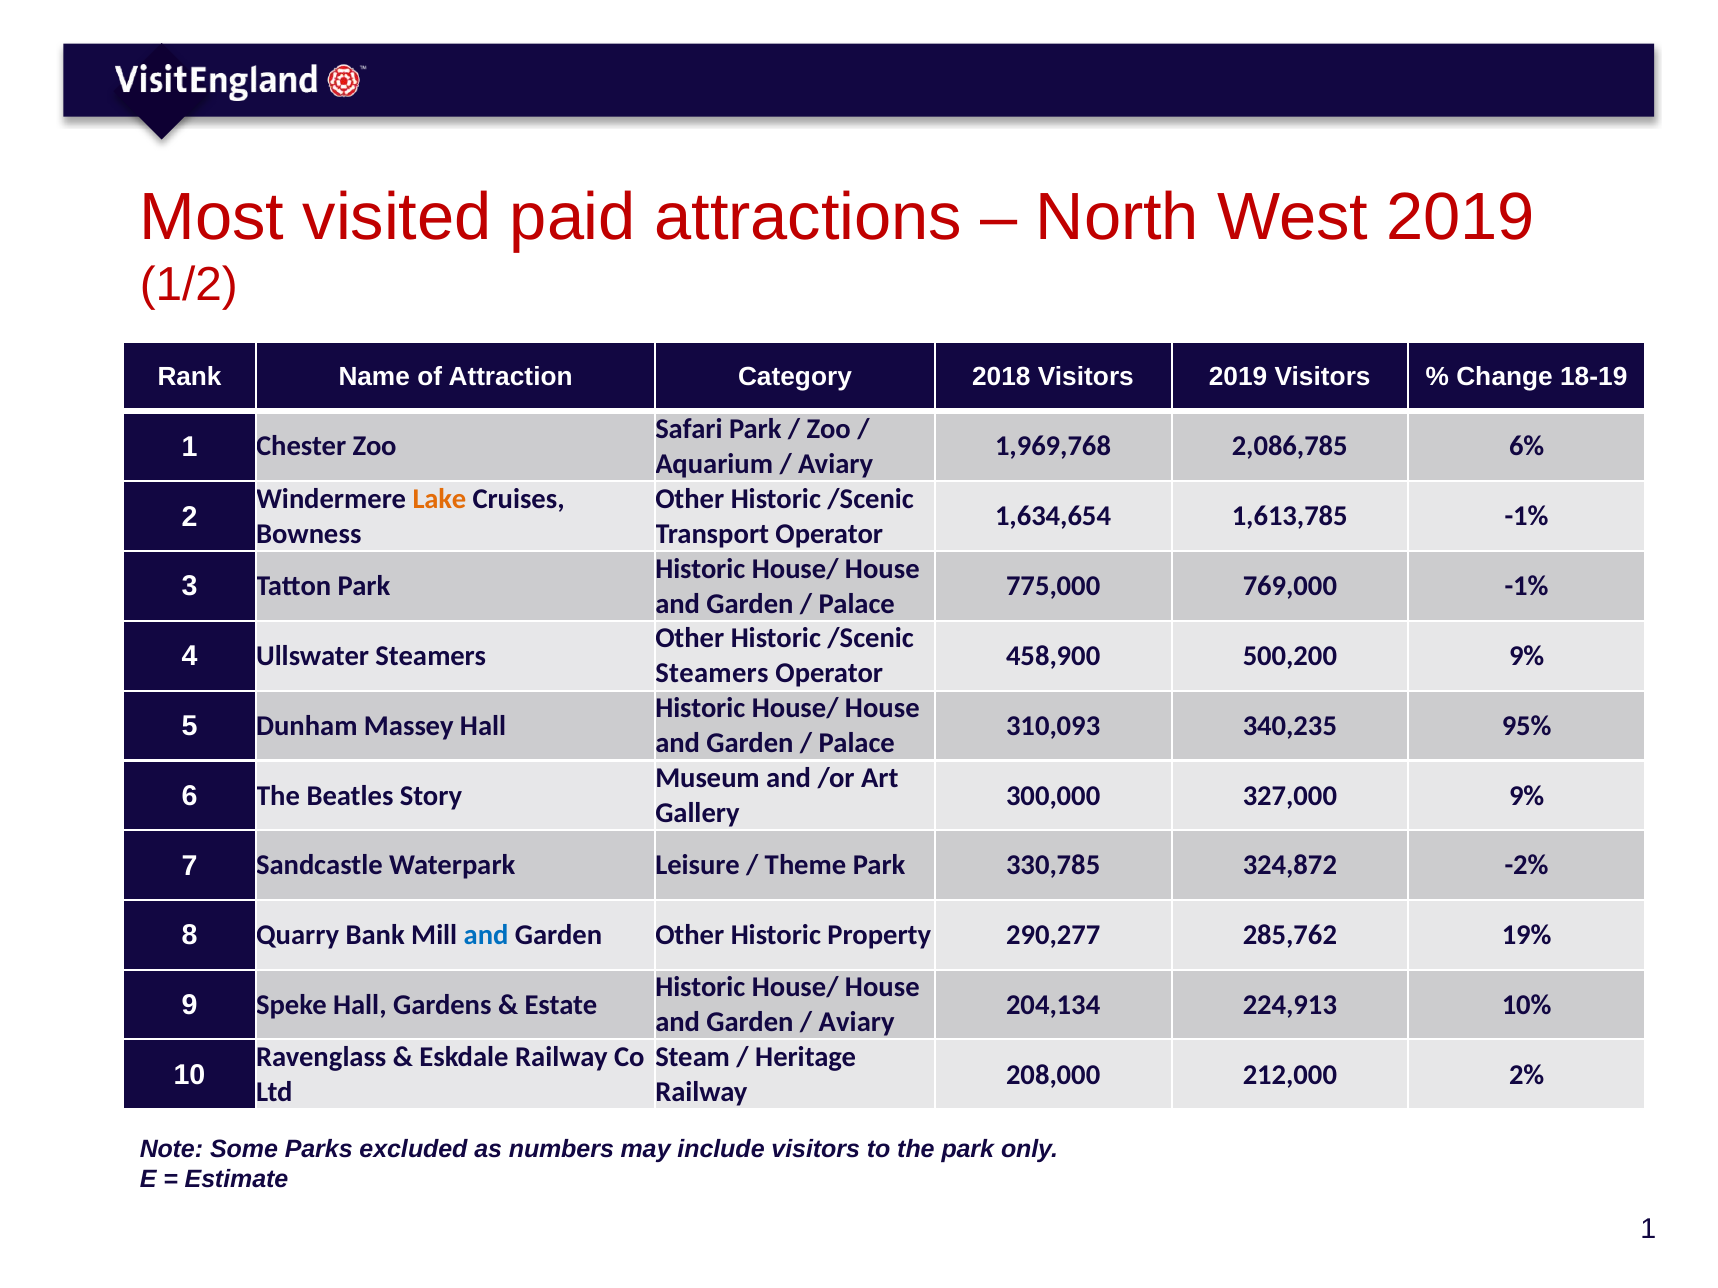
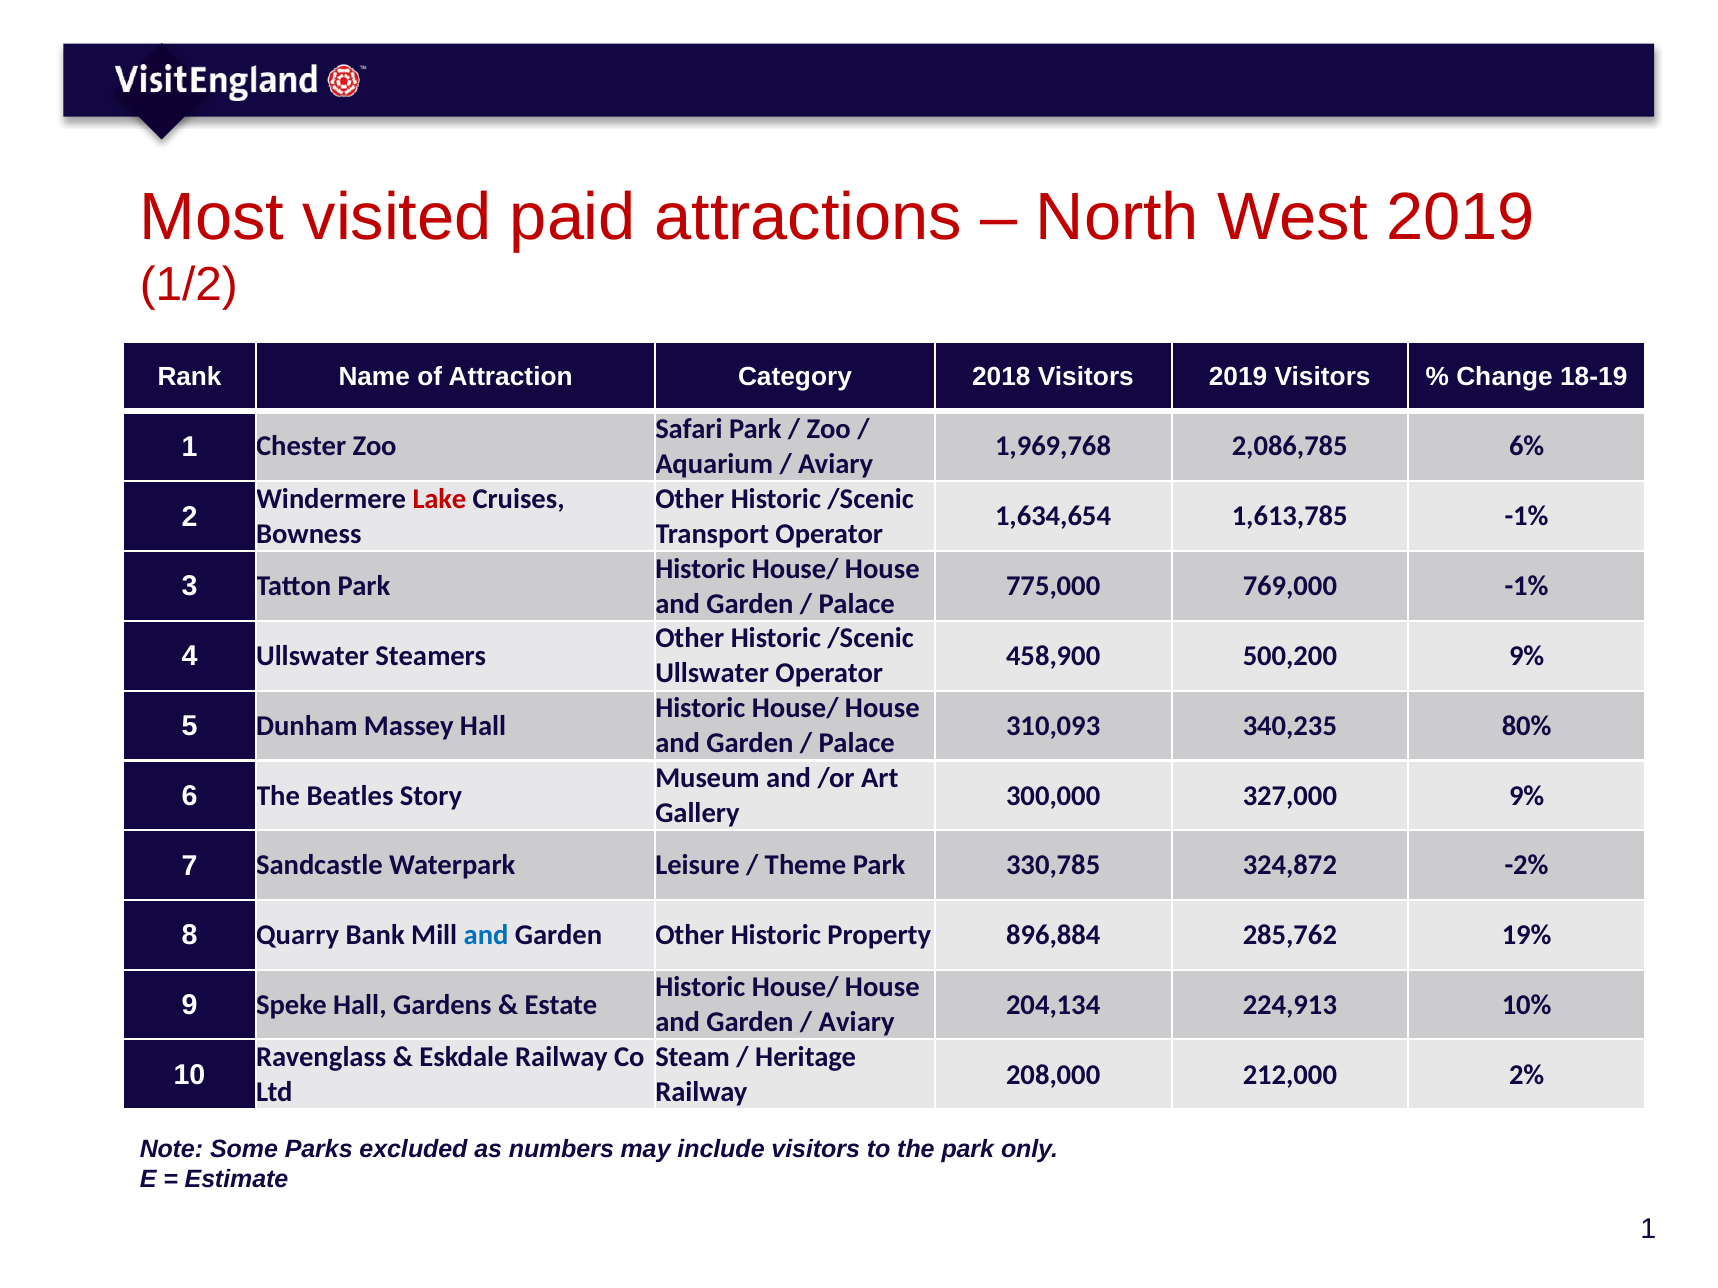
Lake colour: orange -> red (439, 499)
Steamers: Steamers -> Ullswater (712, 674)
95%: 95% -> 80% (1527, 726)
290,277: 290,277 -> 896,884 (1053, 935)
